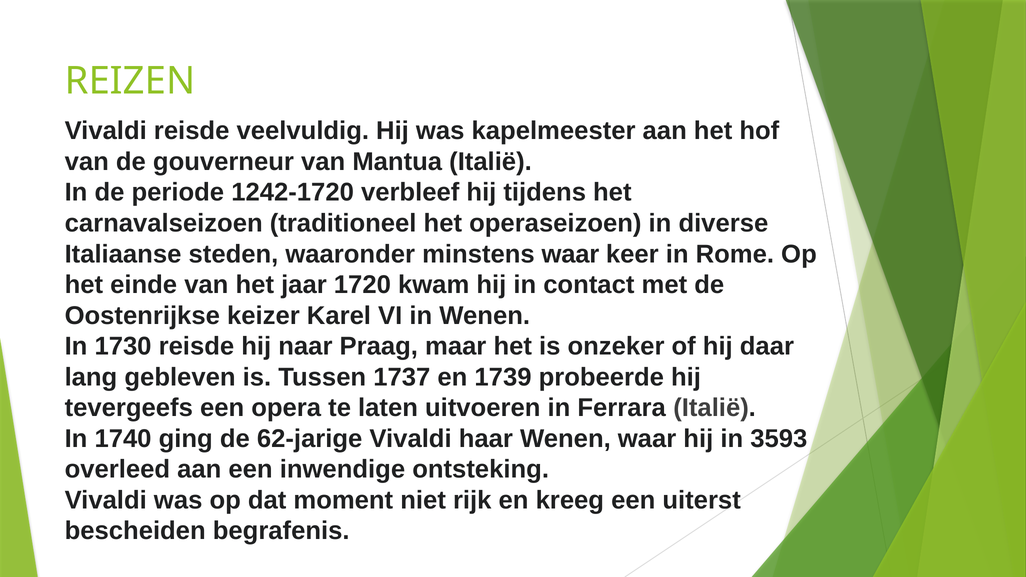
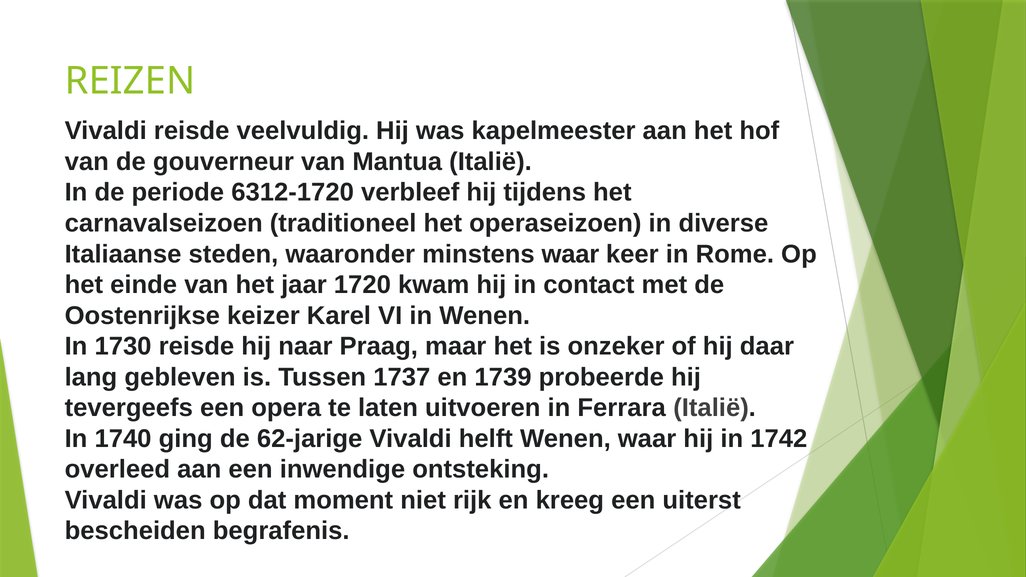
1242-1720: 1242-1720 -> 6312-1720 (293, 193)
haar: haar -> helft (486, 439)
3593: 3593 -> 1742 (779, 439)
